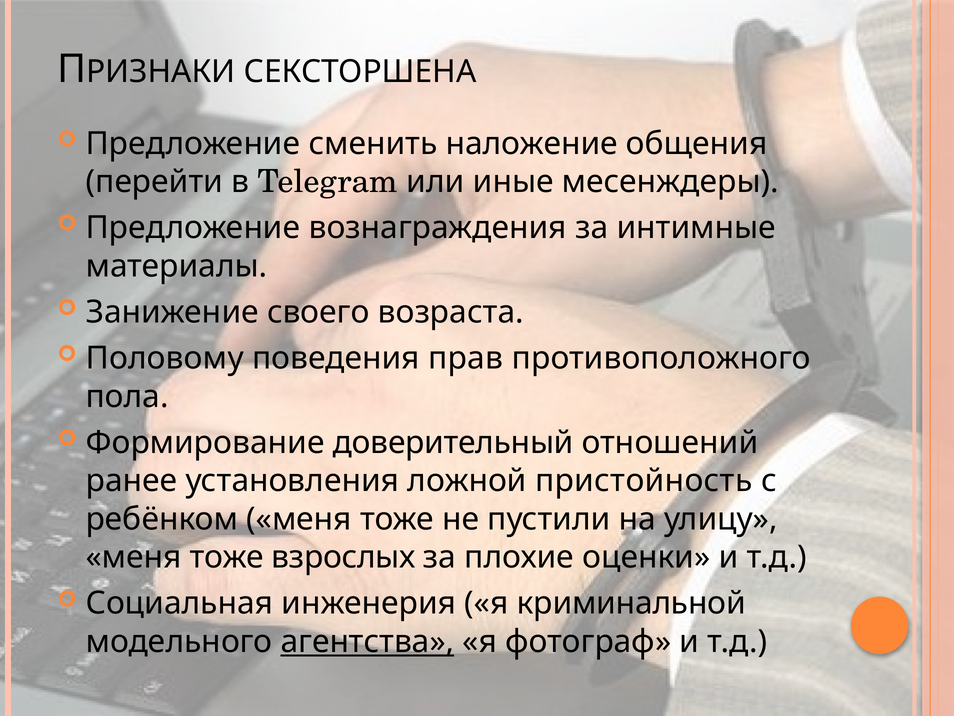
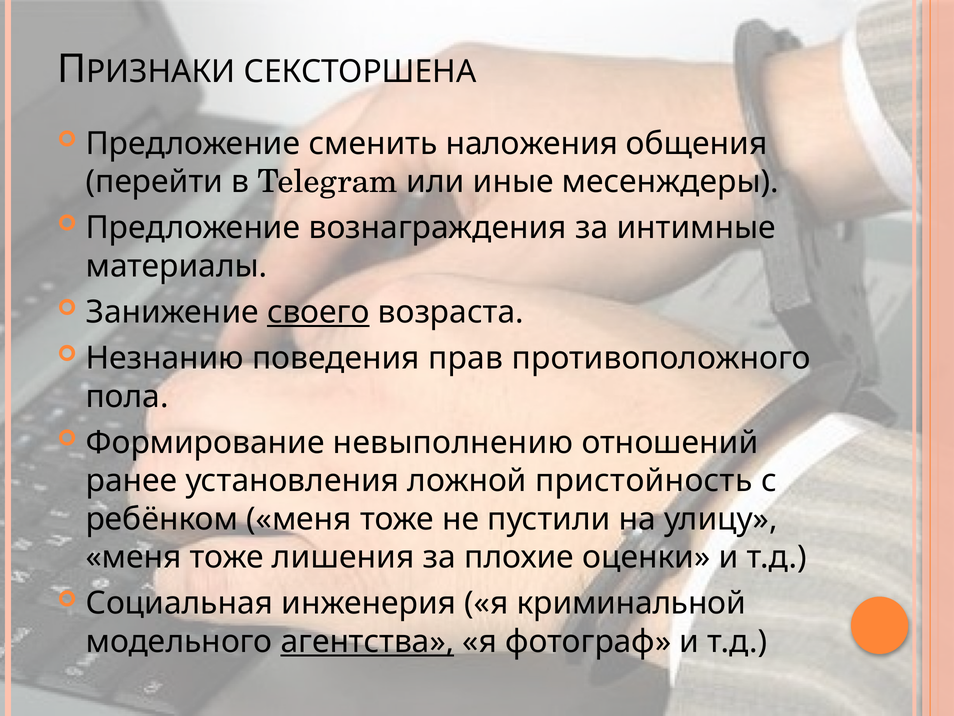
наложение: наложение -> наложения (532, 143)
своего underline: none -> present (318, 312)
Половому: Половому -> Незнанию (165, 358)
доверительный: доверительный -> невыполнению (453, 442)
взрослых: взрослых -> лишения (343, 557)
